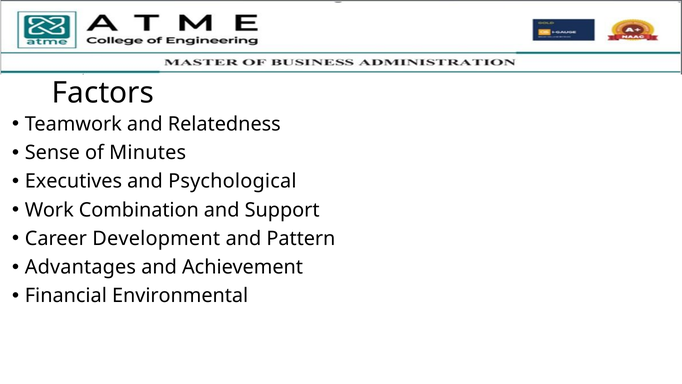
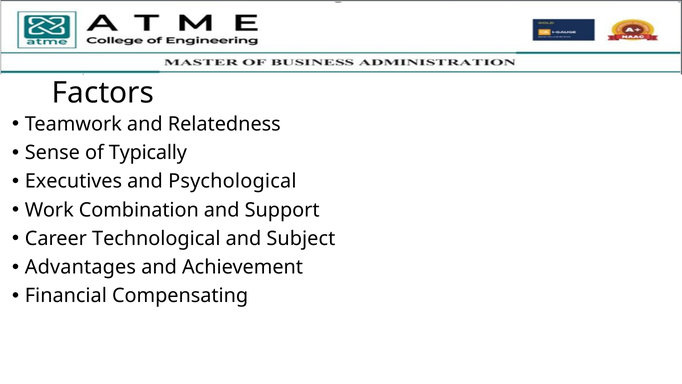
Minutes: Minutes -> Typically (148, 153)
Development: Development -> Technological (156, 238)
Pattern: Pattern -> Subject (301, 238)
Environmental: Environmental -> Compensating (180, 296)
